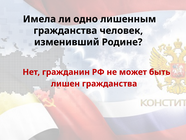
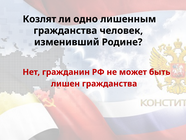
Имела: Имела -> Козлят (39, 19)
